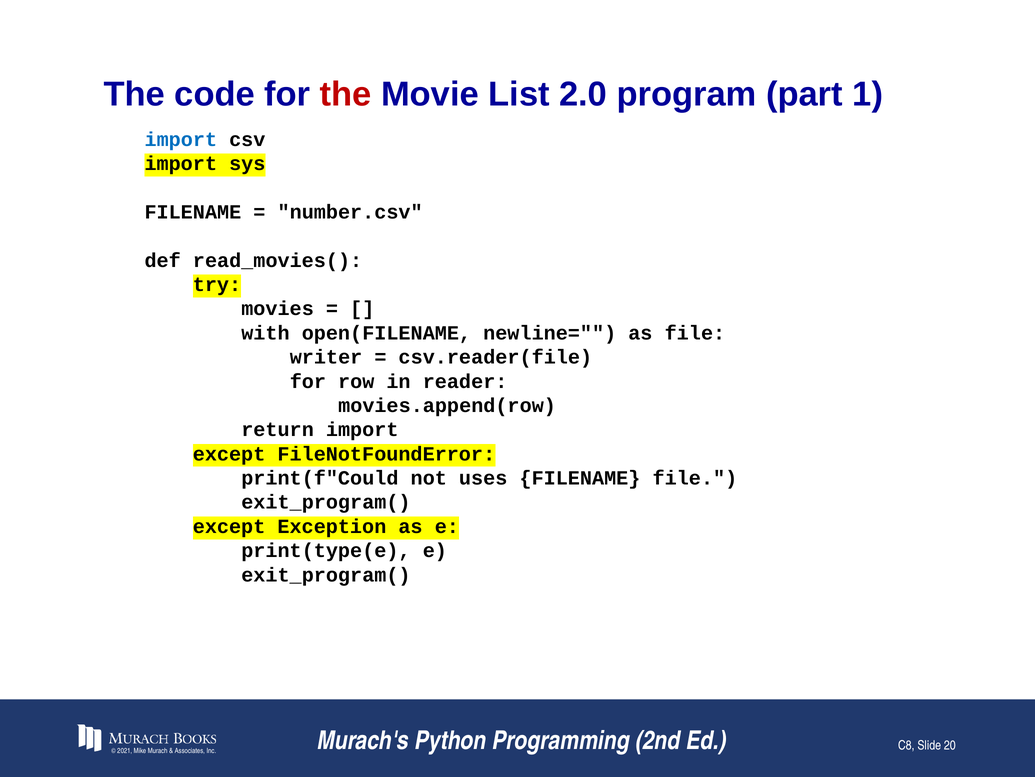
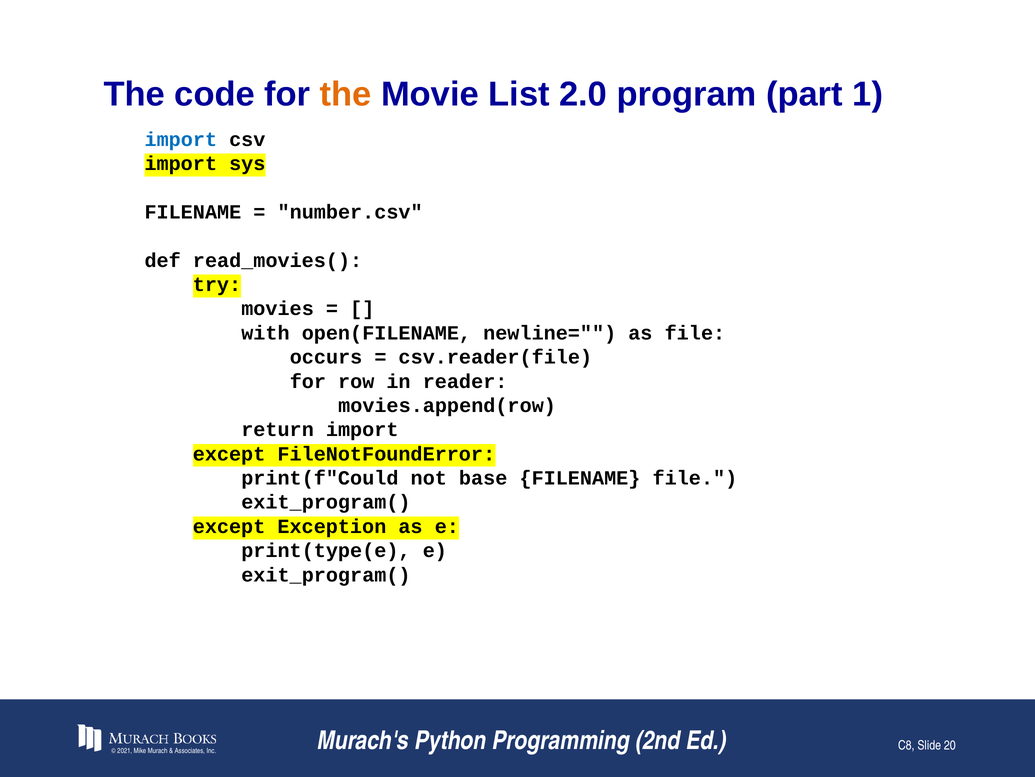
the colour: red -> orange (346, 94)
writer: writer -> occurs (326, 357)
uses: uses -> base (483, 478)
